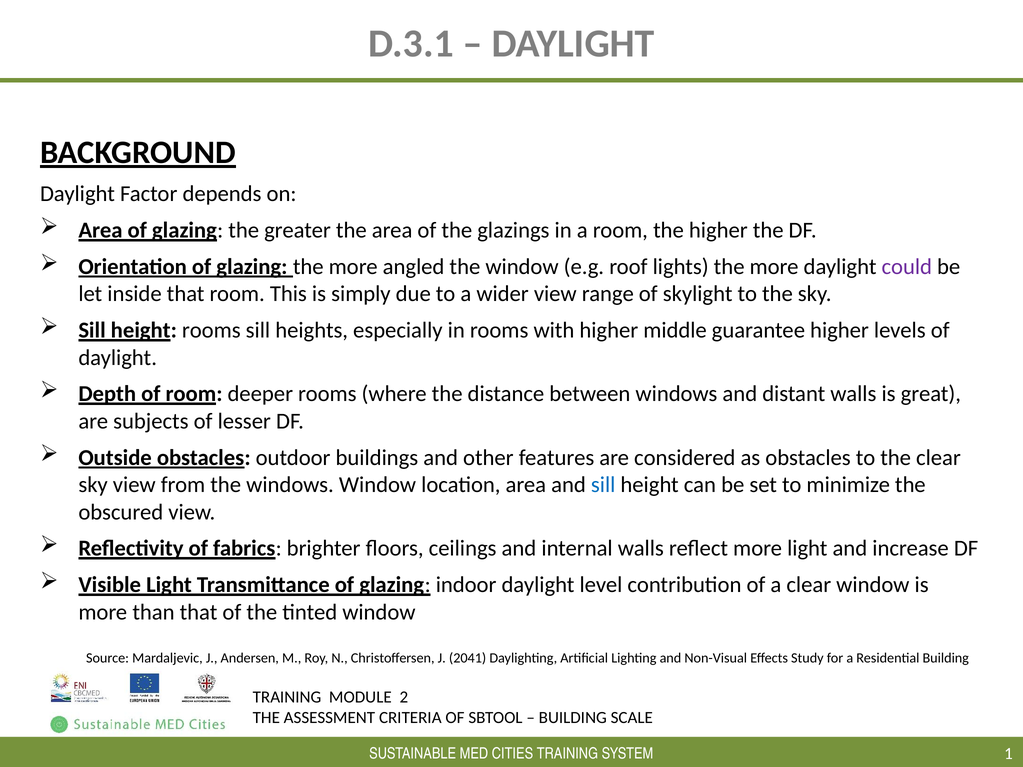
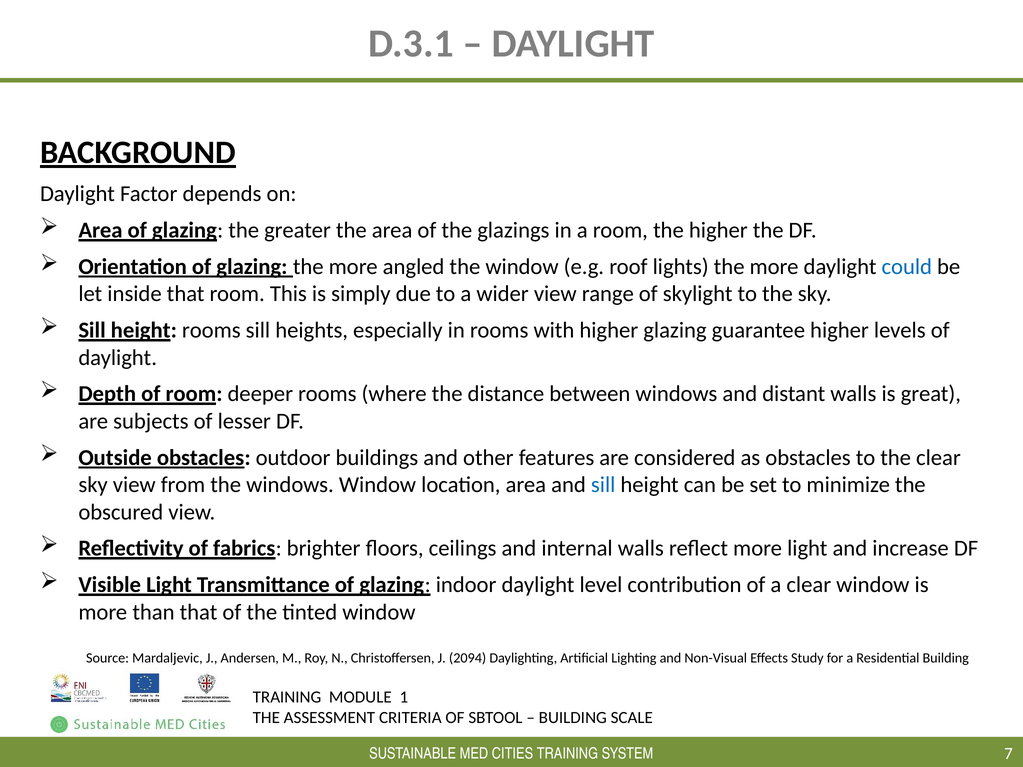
could colour: purple -> blue (907, 267)
higher middle: middle -> glazing (675, 330)
2041: 2041 -> 2094 (468, 658)
2: 2 -> 1 (404, 697)
1: 1 -> 7 (1009, 754)
